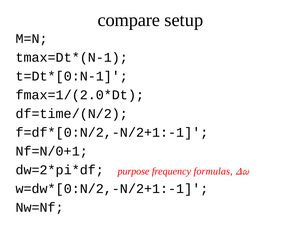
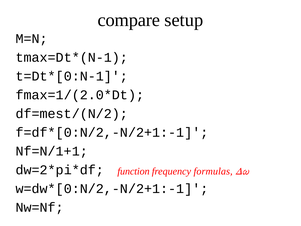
df=time/(N/2: df=time/(N/2 -> df=mest/(N/2 (72, 114)
Nf=N/0+1: Nf=N/0+1 -> Nf=N/1+1 (52, 151)
purpose: purpose -> function (134, 171)
